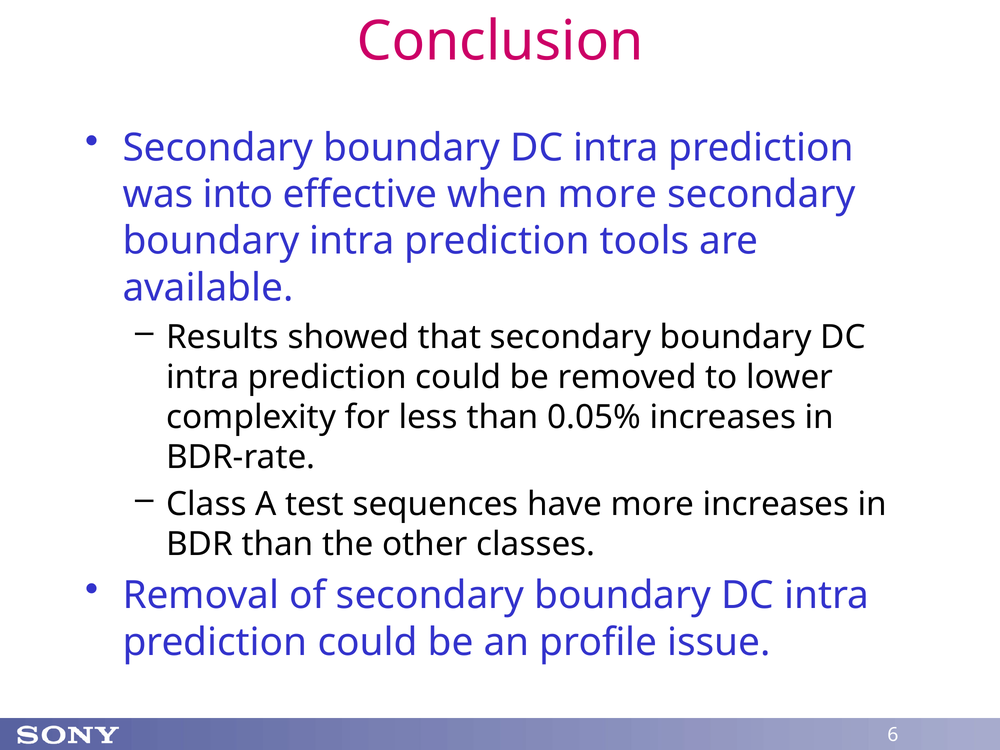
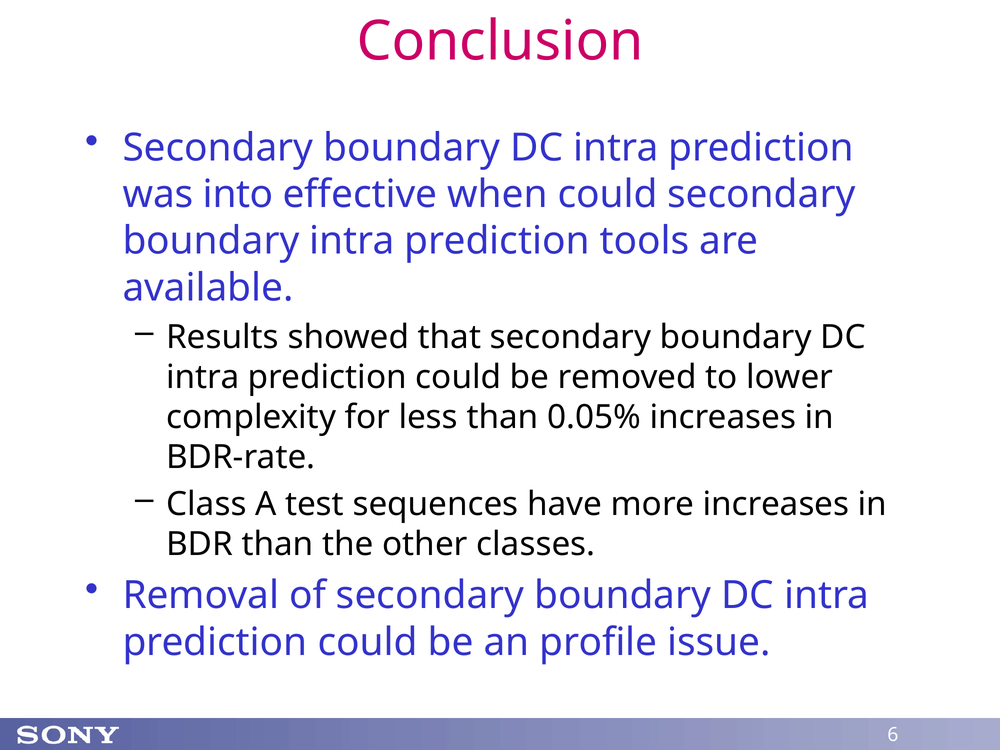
when more: more -> could (608, 194)
